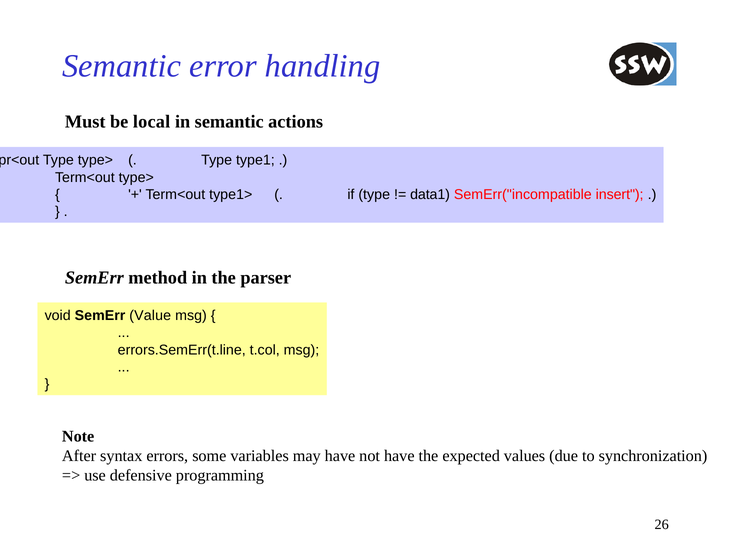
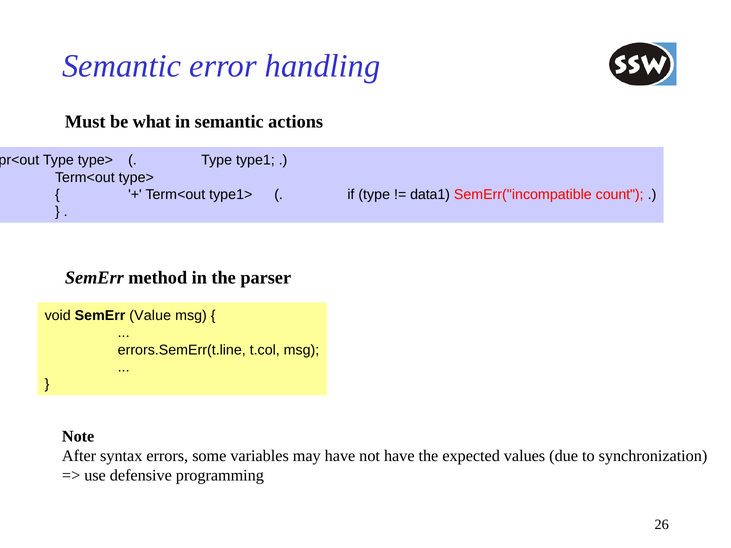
local: local -> what (152, 122)
insert: insert -> count (620, 194)
